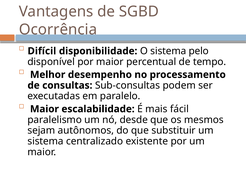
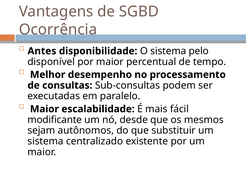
Difícil: Difícil -> Antes (42, 51)
paralelismo: paralelismo -> modificante (55, 119)
